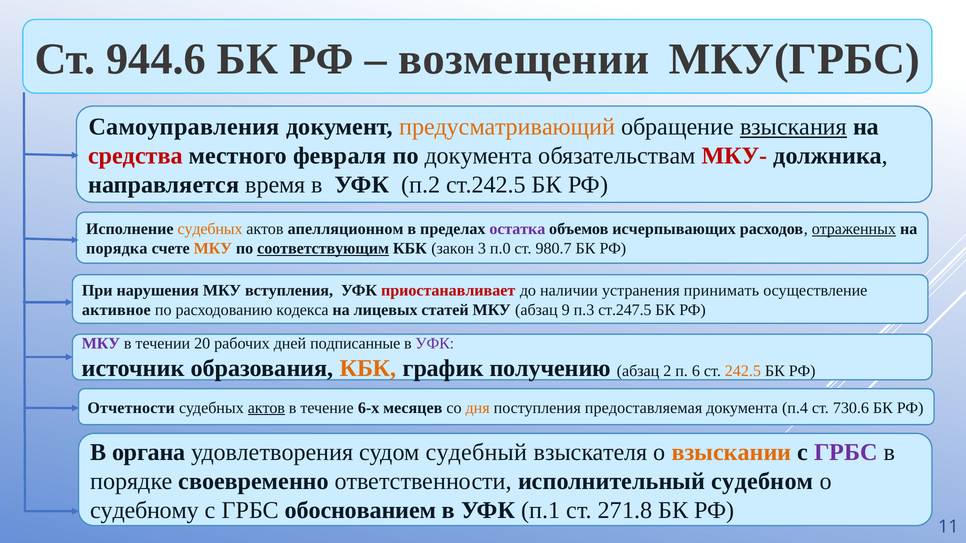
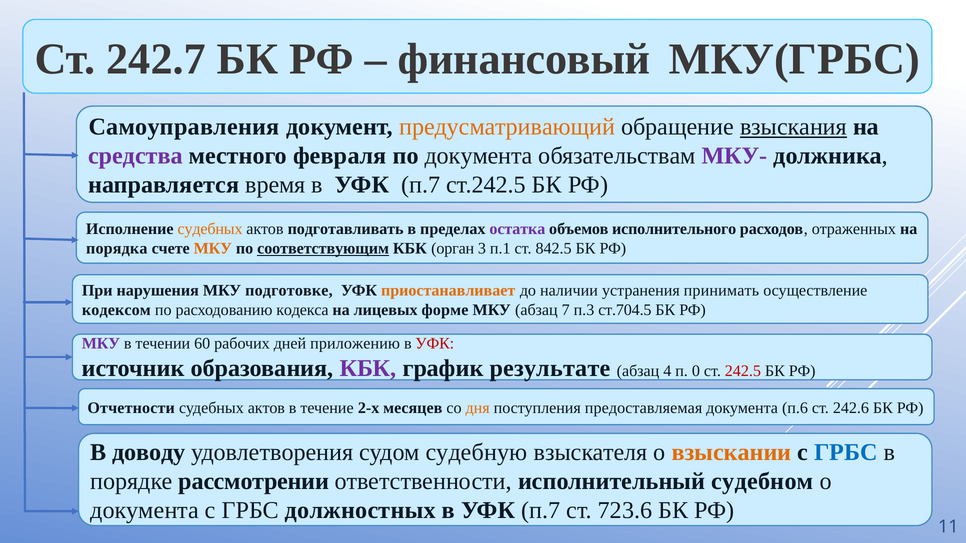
944.6: 944.6 -> 242.7 (156, 59)
возмещении: возмещении -> финансовый (524, 59)
средства colour: red -> purple (135, 156)
МКУ- colour: red -> purple (735, 156)
п.2: п.2 -> п.7 (421, 185)
апелляционном: апелляционном -> подготавливать (346, 229)
исчерпывающих: исчерпывающих -> исполнительного (674, 229)
отраженных underline: present -> none (854, 229)
закон: закон -> орган (453, 249)
п.0: п.0 -> п.1 (500, 249)
980.7: 980.7 -> 842.5 (554, 249)
вступления: вступления -> подготовке (289, 291)
приостанавливает colour: red -> orange (448, 291)
активное: активное -> кодексом (116, 310)
статей: статей -> форме (445, 310)
9: 9 -> 7 (566, 310)
ст.247.5: ст.247.5 -> ст.704.5 (625, 310)
20: 20 -> 60 (202, 344)
подписанные: подписанные -> приложению (355, 344)
УФК colour: purple -> red (435, 344)
КБК colour: orange -> purple (368, 369)
получению: получению -> результате (550, 369)
2: 2 -> 4 (667, 371)
6: 6 -> 0 (696, 371)
242.5 colour: orange -> red (743, 371)
актов underline: present -> none (266, 408)
6-х: 6-х -> 2-х (369, 408)
п.4: п.4 -> п.6 (795, 408)
730.6: 730.6 -> 242.6 (851, 408)
органа: органа -> доводу (149, 453)
судебный: судебный -> судебную (477, 453)
ГРБС colour: purple -> blue (846, 453)
своевременно: своевременно -> рассмотрении (254, 481)
судебному: судебному -> документа (144, 510)
обоснованием: обоснованием -> должностных (360, 510)
п.1: п.1 -> п.7 (541, 510)
271.8: 271.8 -> 723.6 (625, 510)
